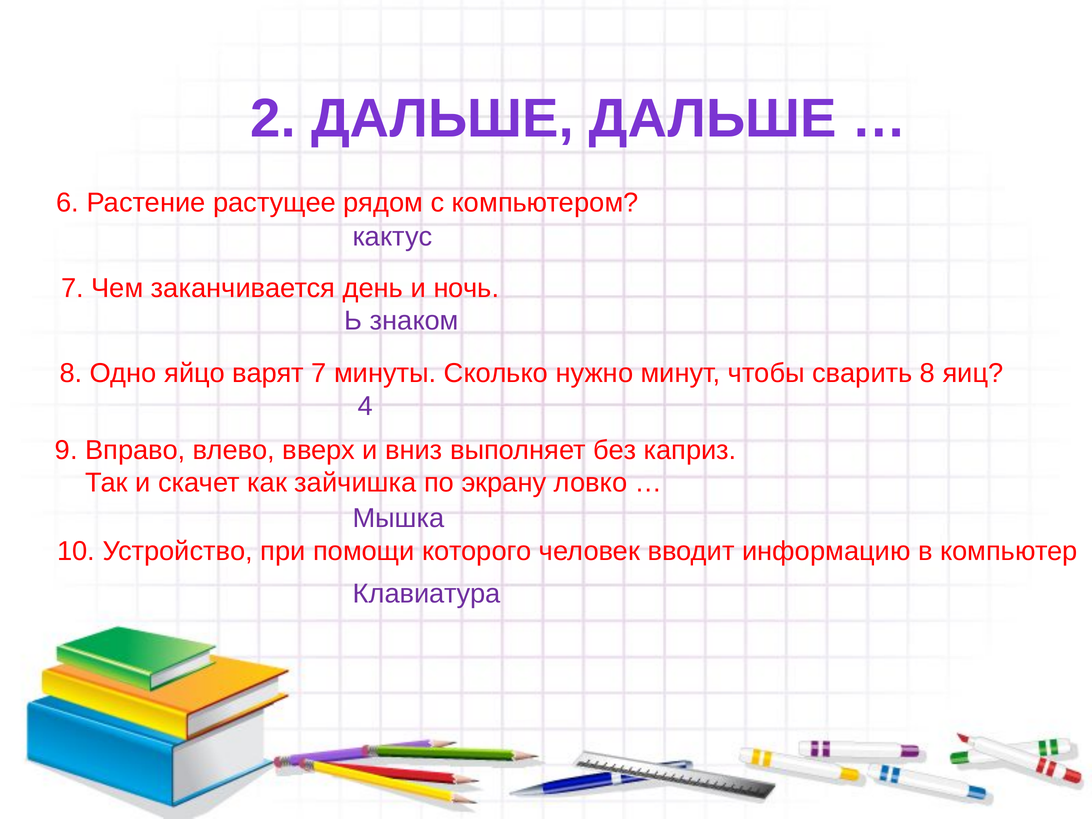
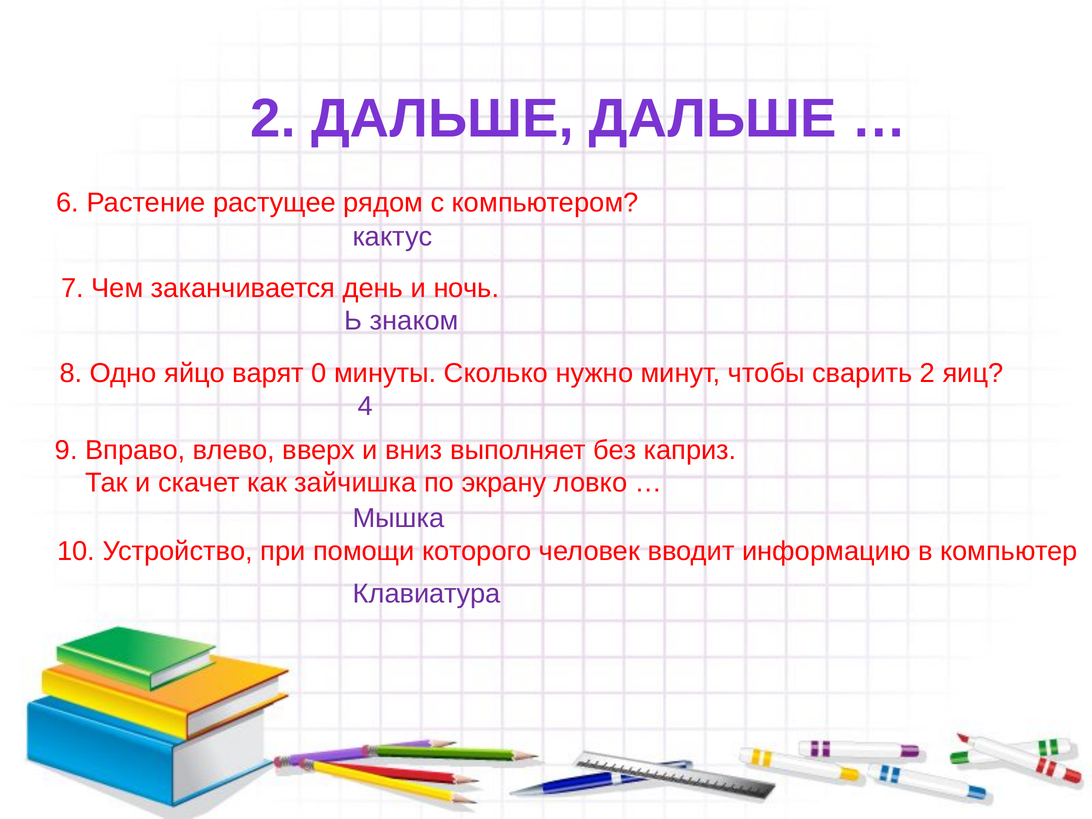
варят 7: 7 -> 0 (319, 373)
сварить 8: 8 -> 2 (928, 373)
